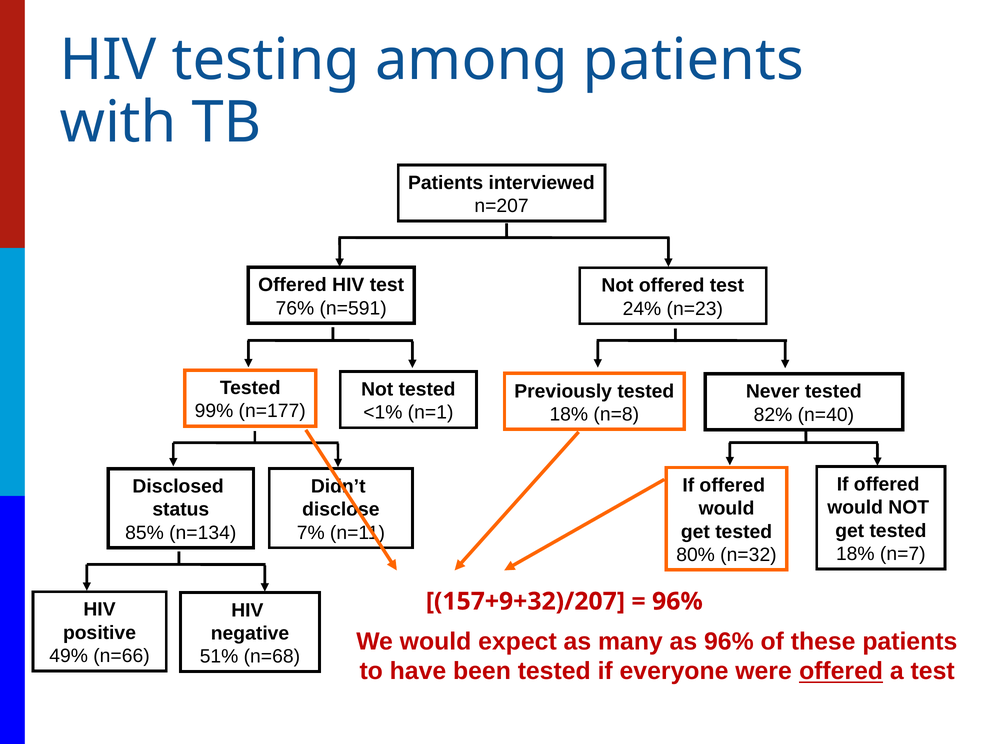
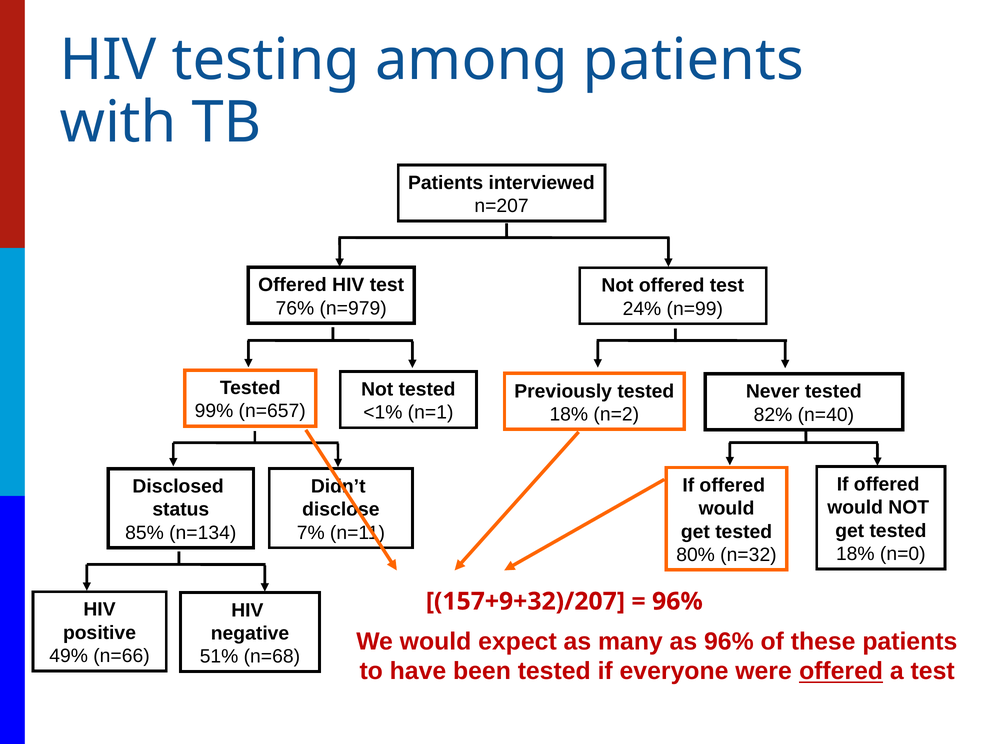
n=591: n=591 -> n=979 (353, 308)
n=23: n=23 -> n=99 (695, 309)
n=177: n=177 -> n=657 (272, 411)
n=8: n=8 -> n=2 (616, 414)
n=7: n=7 -> n=0 (903, 554)
